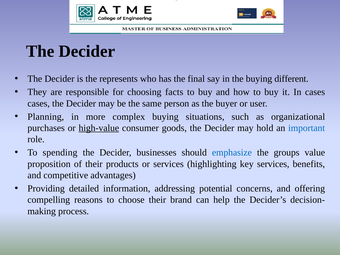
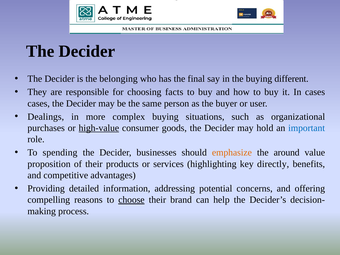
represents: represents -> belonging (119, 79)
Planning: Planning -> Dealings (46, 117)
emphasize colour: blue -> orange (232, 153)
groups: groups -> around (287, 153)
key services: services -> directly (273, 164)
choose underline: none -> present (131, 200)
